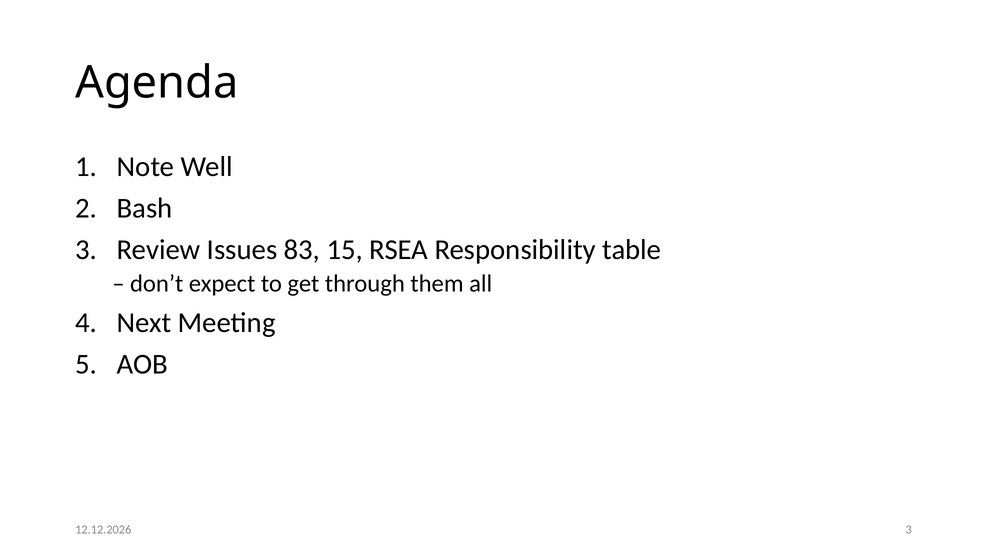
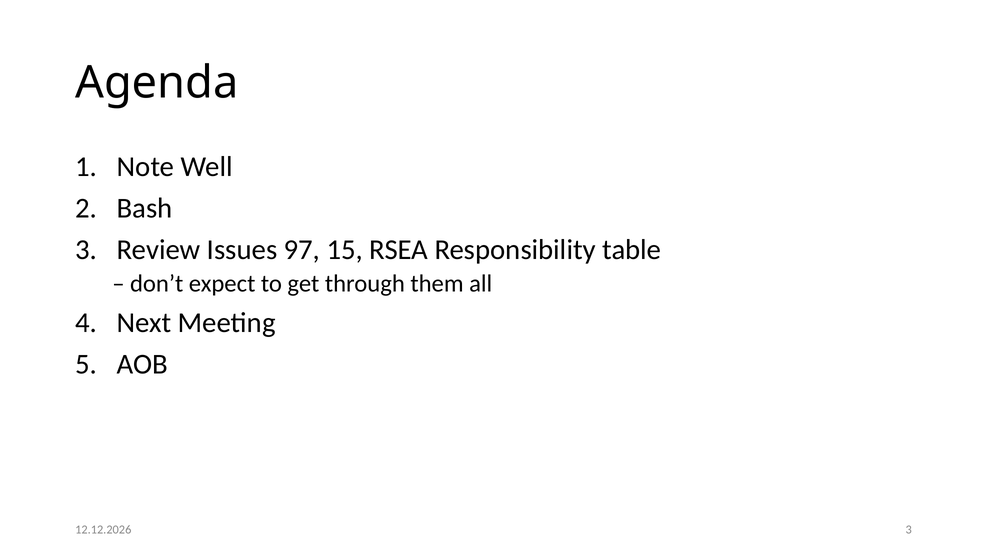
83: 83 -> 97 (302, 250)
